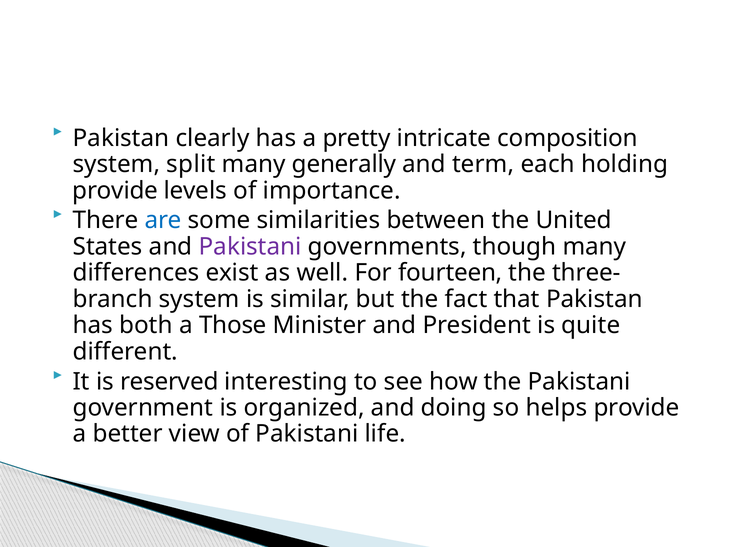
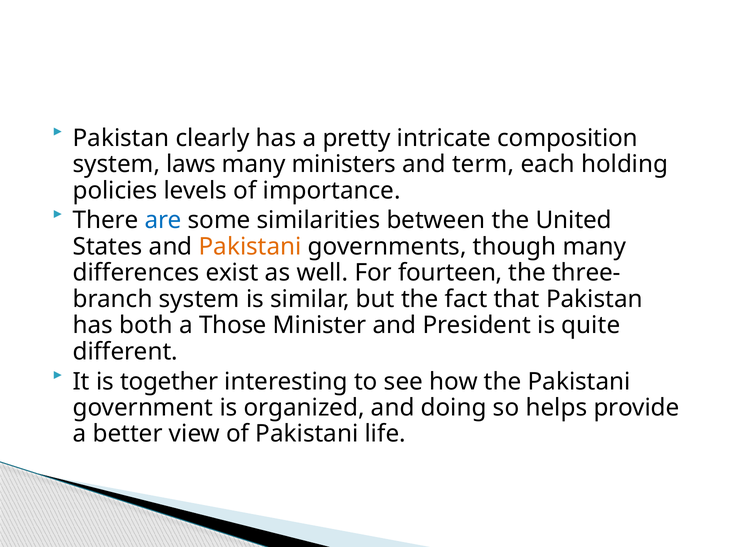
split: split -> laws (191, 164)
generally: generally -> ministers (344, 164)
provide: provide -> policies (115, 190)
Pakistani colour: purple -> orange (250, 247)
reserved: reserved -> together (169, 381)
